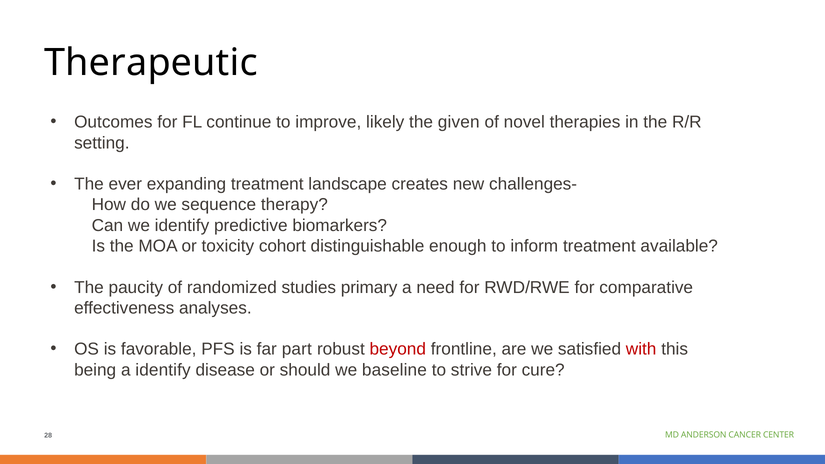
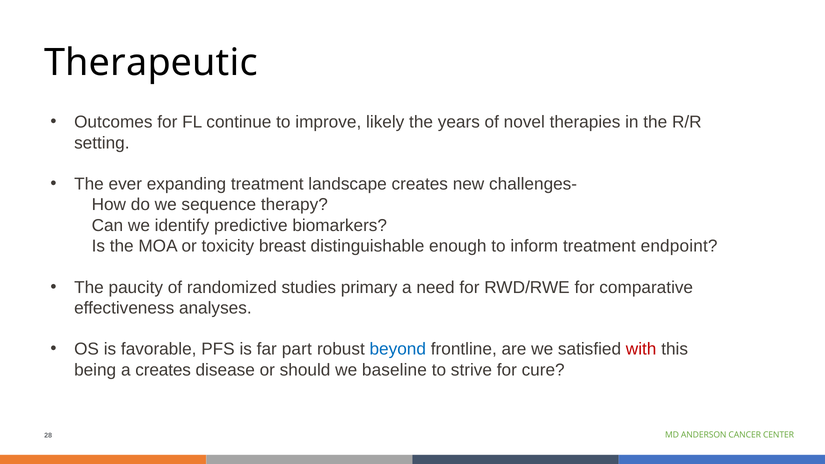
given: given -> years (459, 122)
cohort: cohort -> breast (282, 246)
available: available -> endpoint (679, 246)
beyond colour: red -> blue (398, 349)
a identify: identify -> creates (163, 370)
